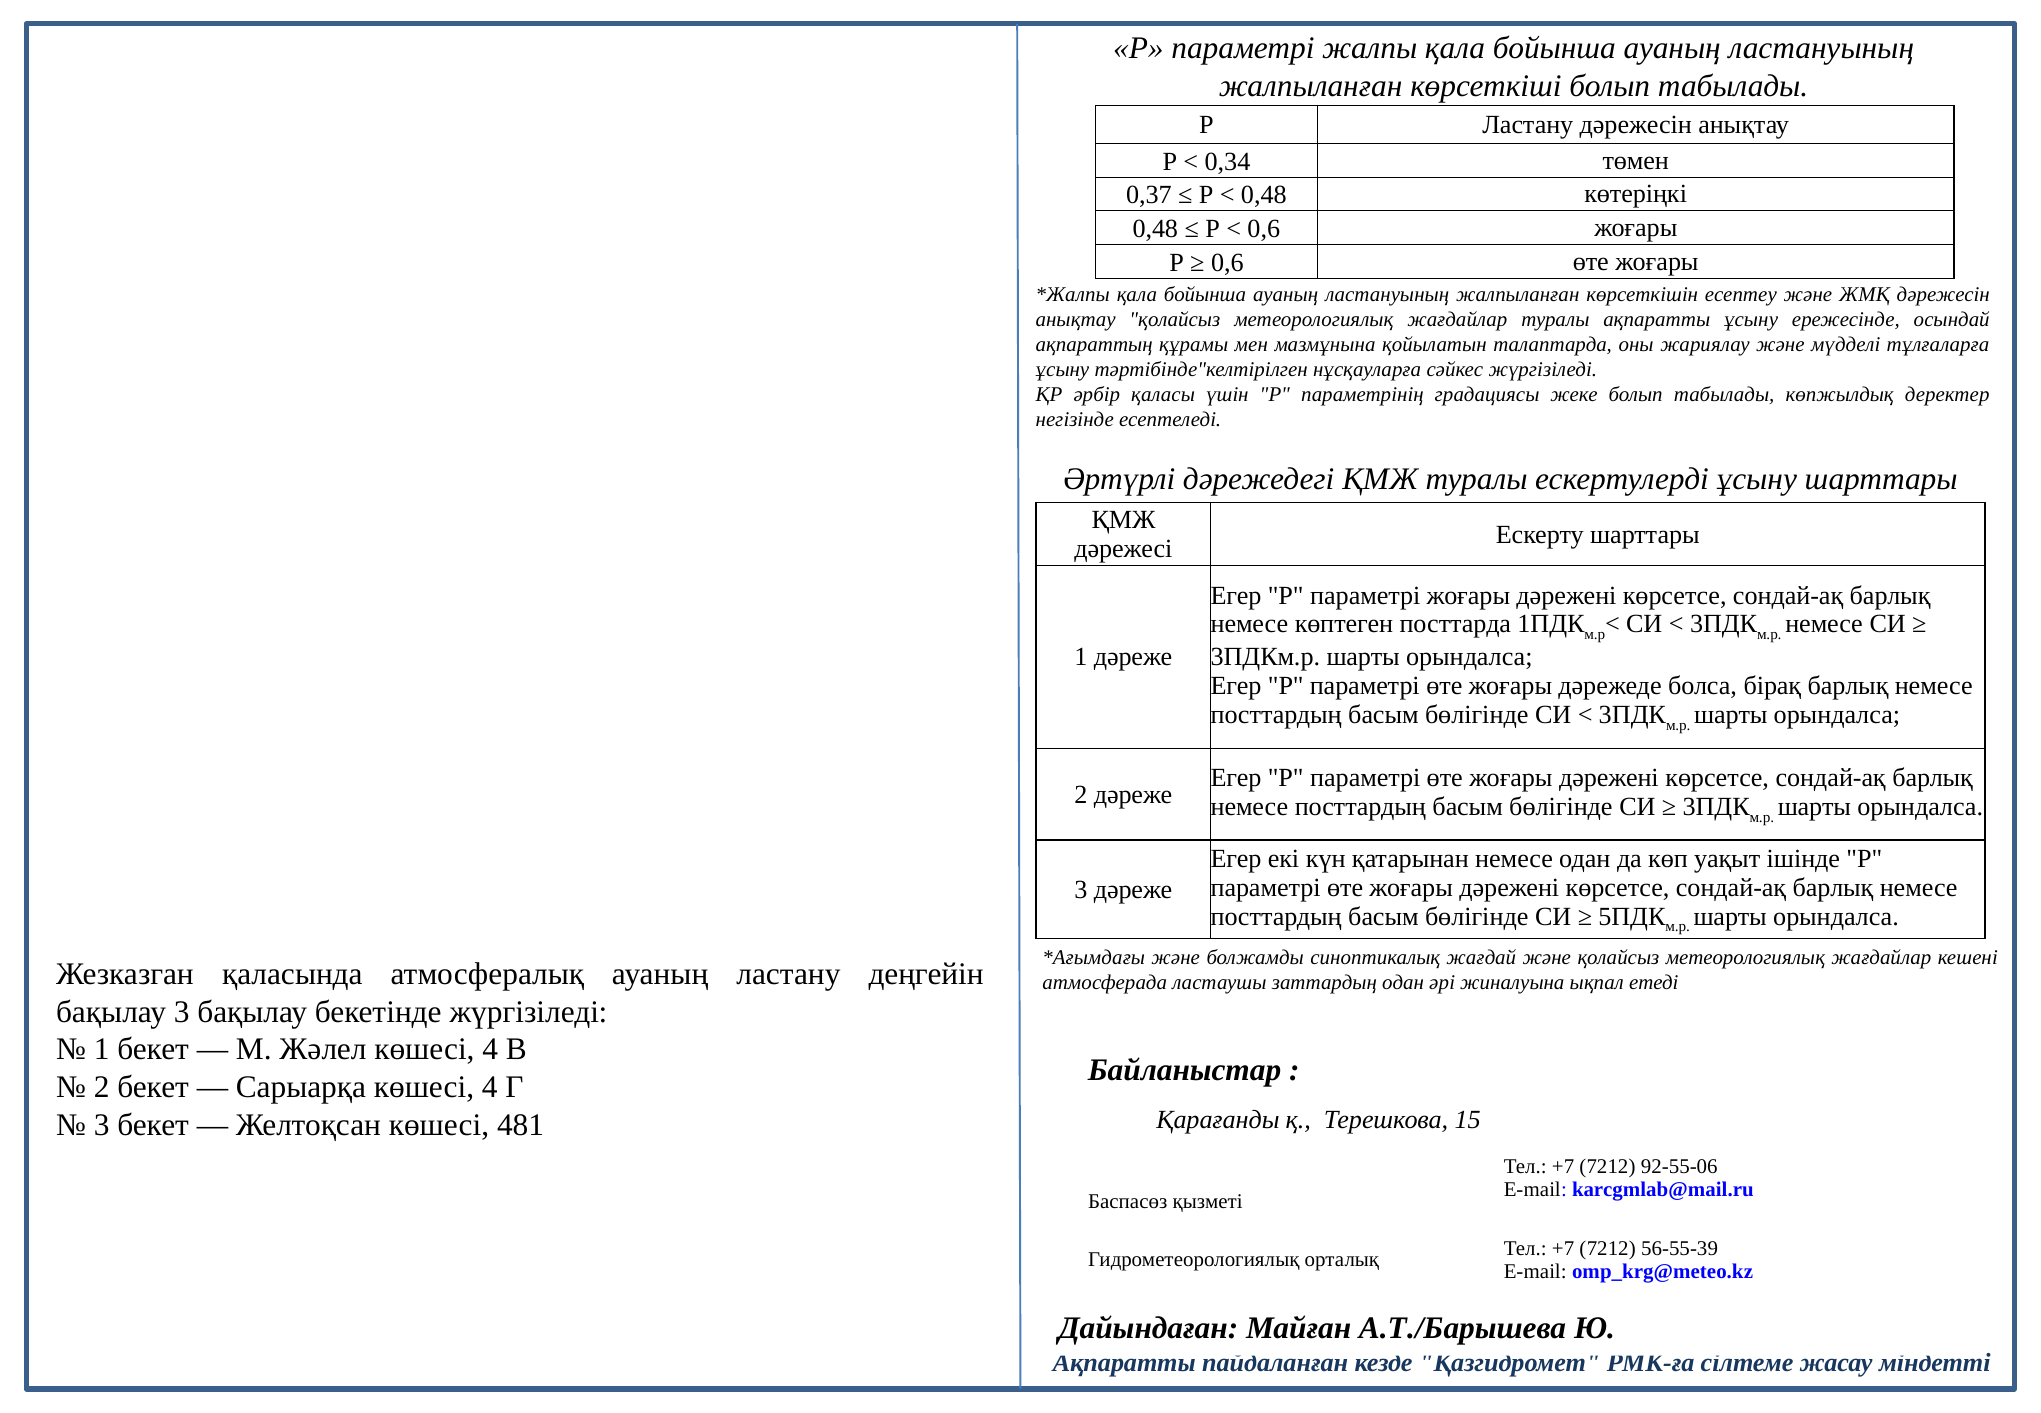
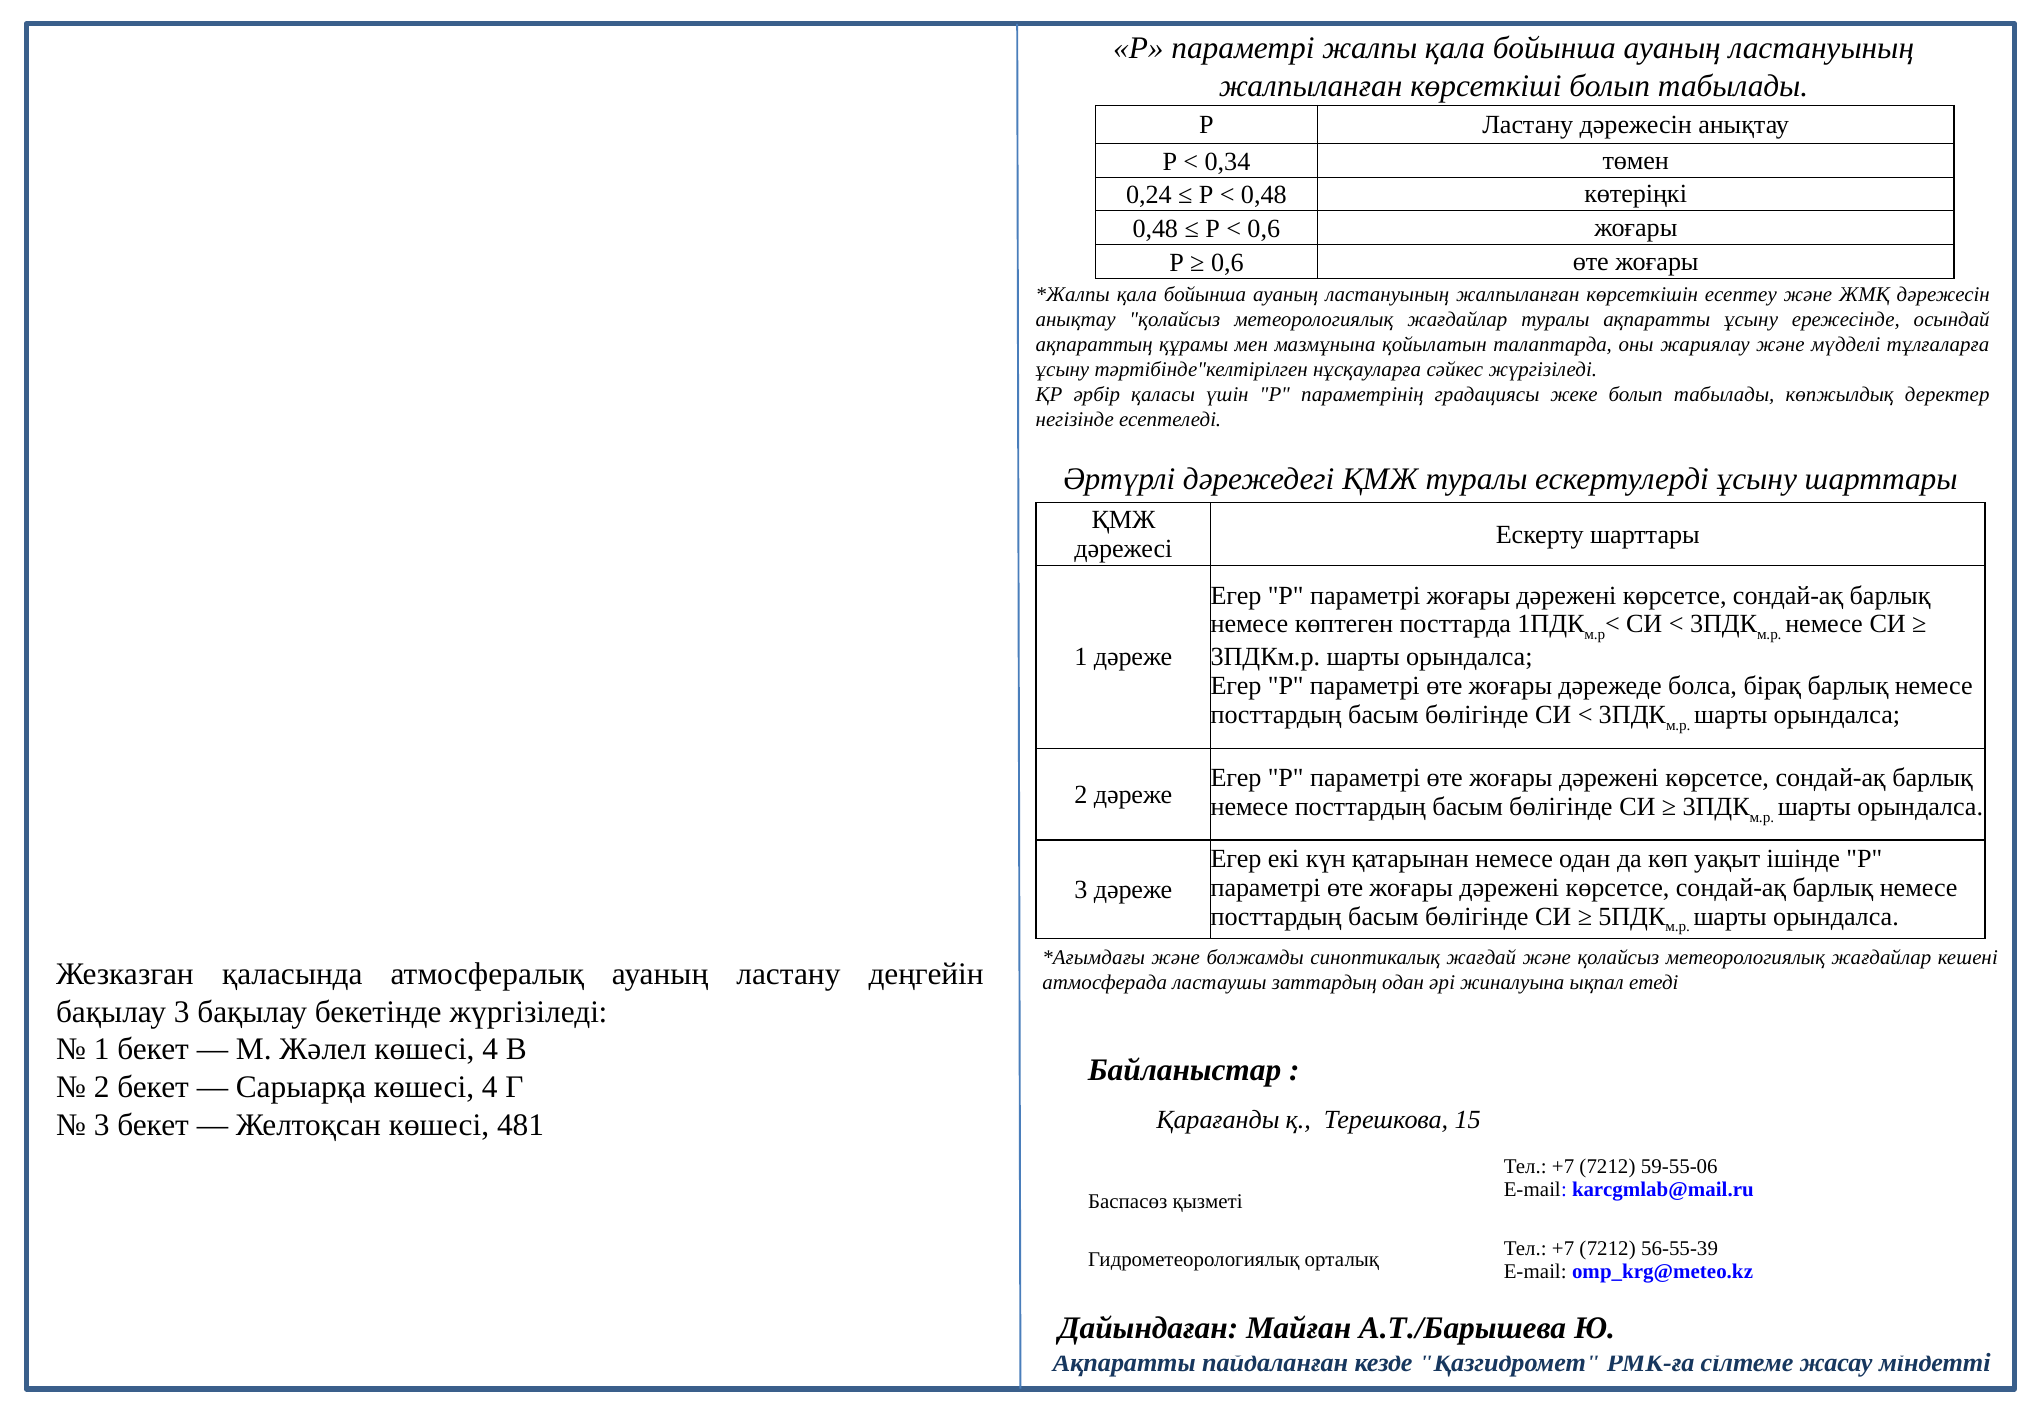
0,37: 0,37 -> 0,24 (1149, 195)
92-55-06: 92-55-06 -> 59-55-06 (1679, 1167)
